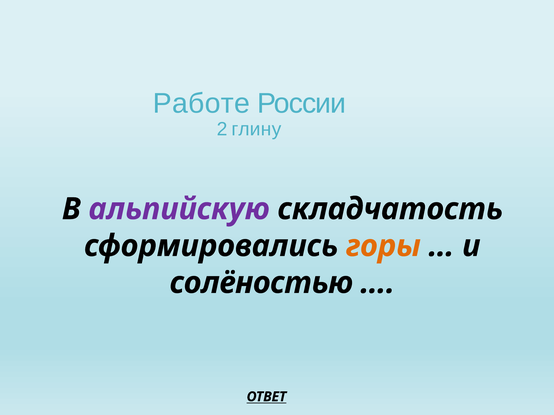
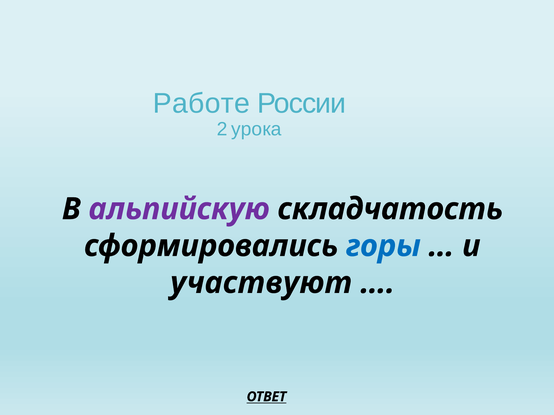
глину: глину -> урока (256, 129)
горы colour: orange -> blue (383, 246)
солёностью: солёностью -> участвуют (261, 283)
